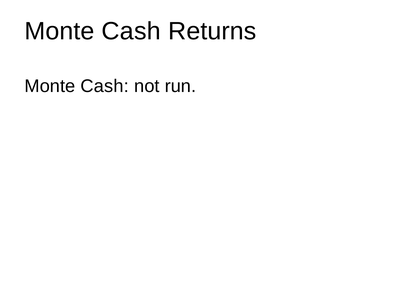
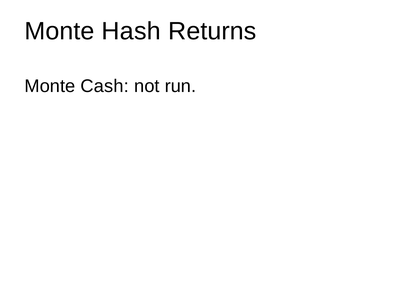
Cash: Cash -> Hash (131, 31)
